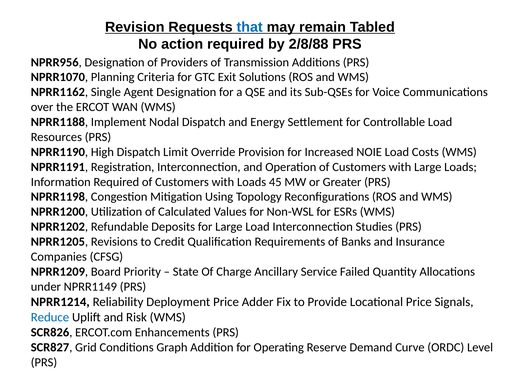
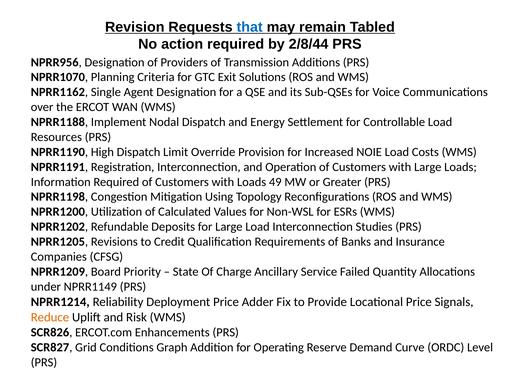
2/8/88: 2/8/88 -> 2/8/44 (309, 44)
45: 45 -> 49 (275, 182)
Reduce colour: blue -> orange (50, 317)
